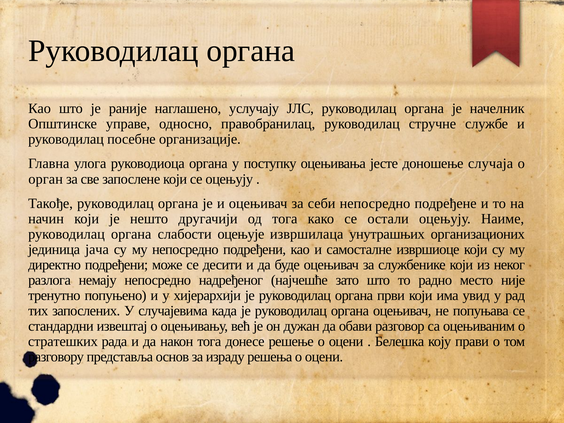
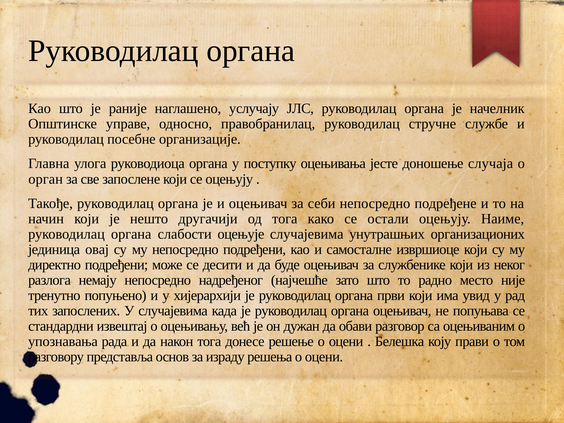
оцењује извршилаца: извршилаца -> случајевима (307, 234)
јача: јача -> овај (97, 249)
стратешких: стратешких -> упознавања (63, 341)
